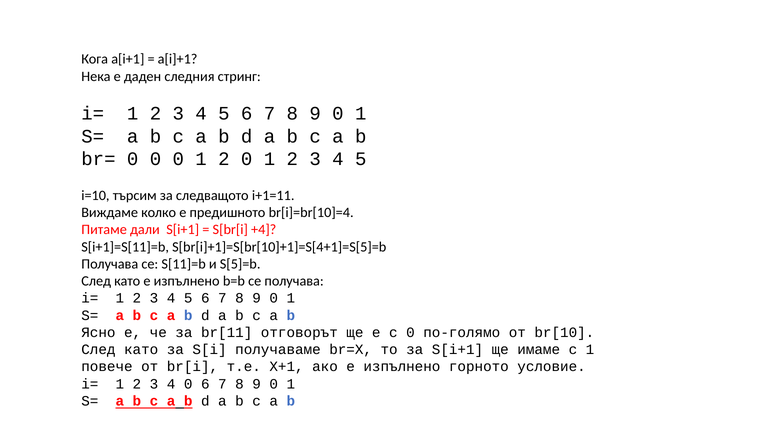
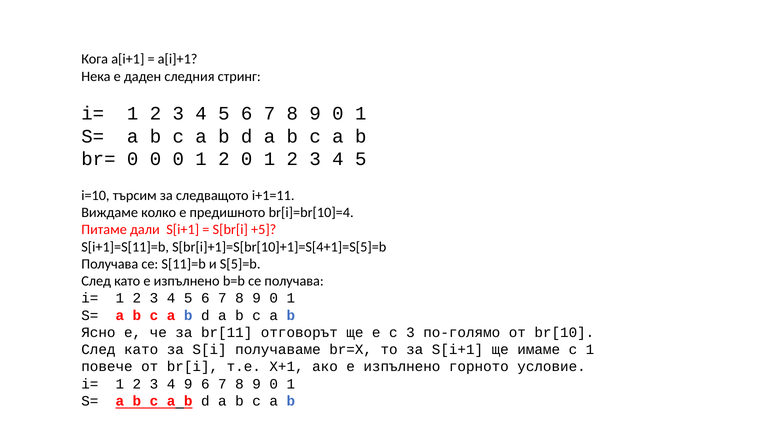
+4: +4 -> +5 (264, 229)
с 0: 0 -> 3 (410, 332)
4 0: 0 -> 9 (188, 383)
